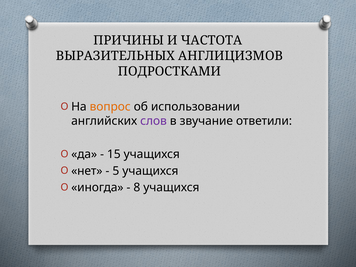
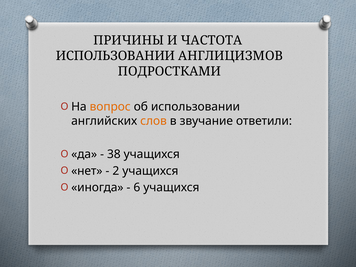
ВЫРАЗИТЕЛЬНЫХ: ВЫРАЗИТЕЛЬНЫХ -> ИСПОЛЬЗОВАНИИ (115, 56)
слов colour: purple -> orange (154, 121)
15: 15 -> 38 (114, 154)
5: 5 -> 2 (116, 171)
8: 8 -> 6 (137, 187)
